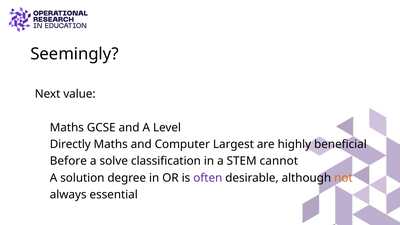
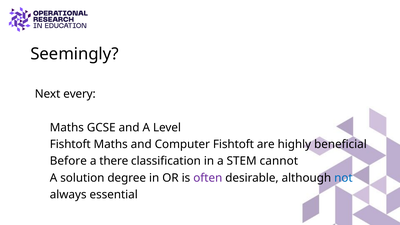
value: value -> every (80, 94)
Directly: Directly -> Fishtoft (70, 144)
Computer Largest: Largest -> Fishtoft (233, 144)
solve: solve -> there (114, 161)
not colour: orange -> blue (343, 178)
